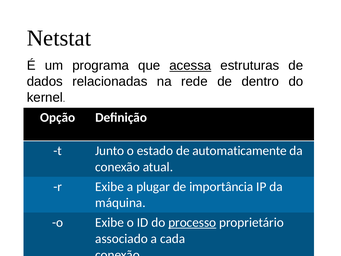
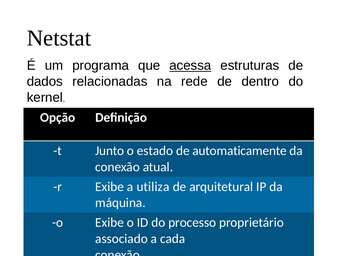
plugar: plugar -> utiliza (153, 186)
importância: importância -> arquitetural (221, 186)
processo underline: present -> none (192, 222)
